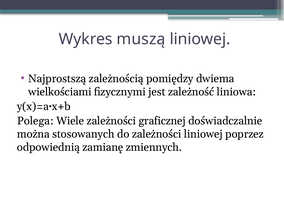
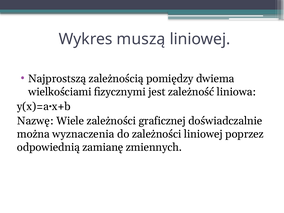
Polega: Polega -> Nazwę (35, 121)
stosowanych: stosowanych -> wyznaczenia (83, 134)
